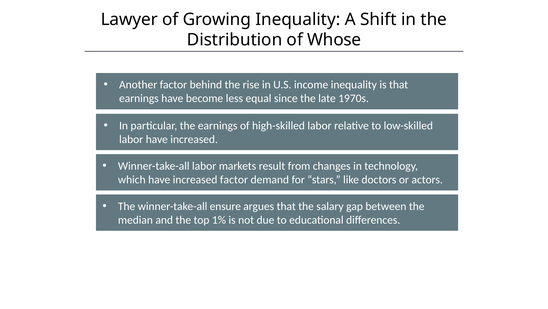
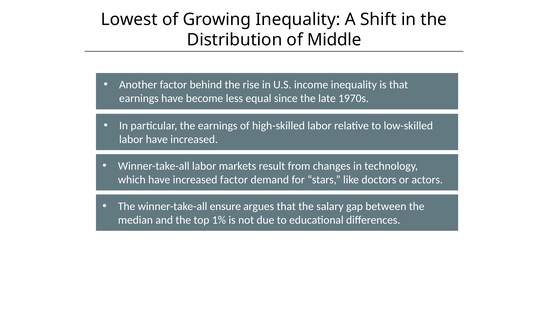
Lawyer: Lawyer -> Lowest (129, 19)
Whose: Whose -> Middle (334, 40)
